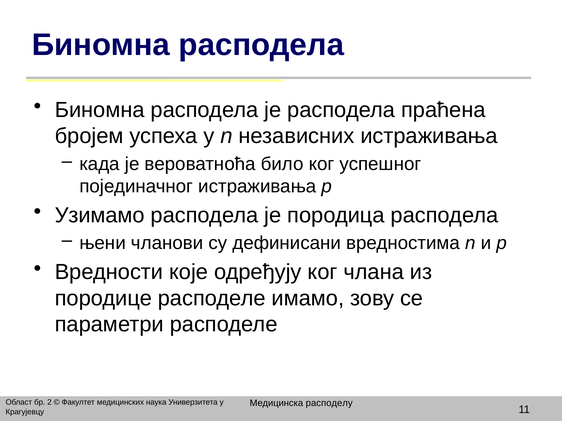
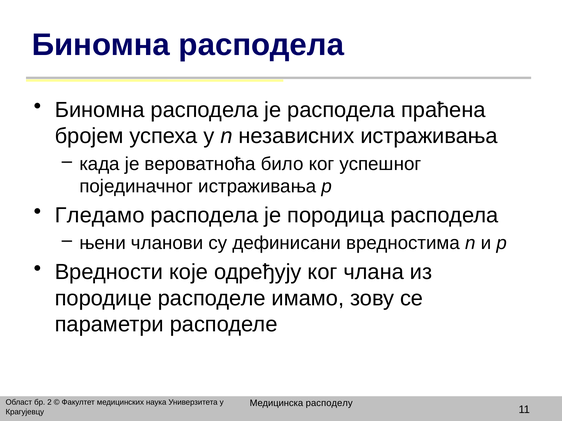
Узимамо: Узимамо -> Гледамо (100, 216)
